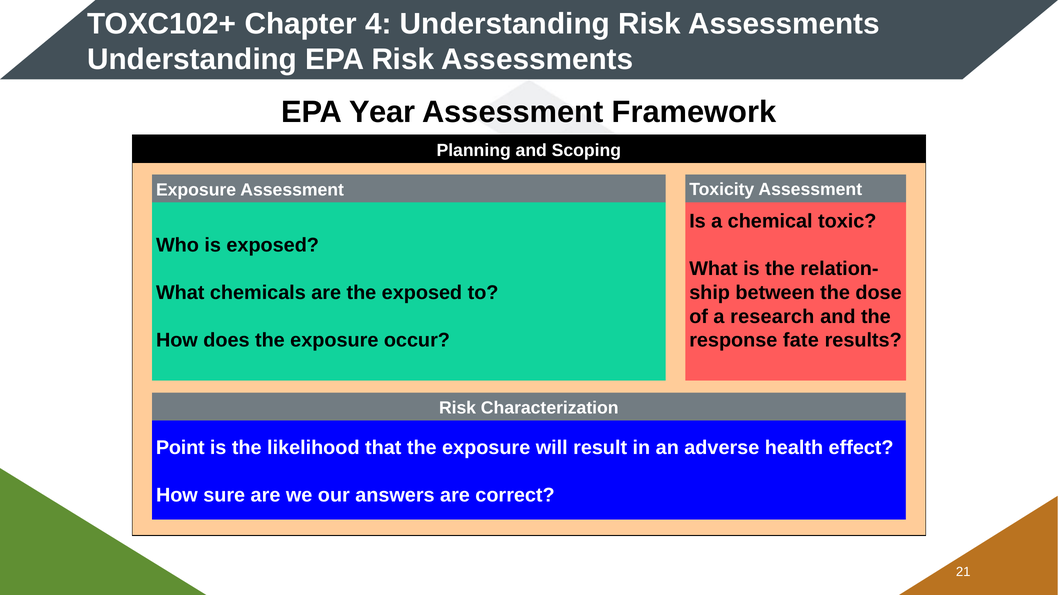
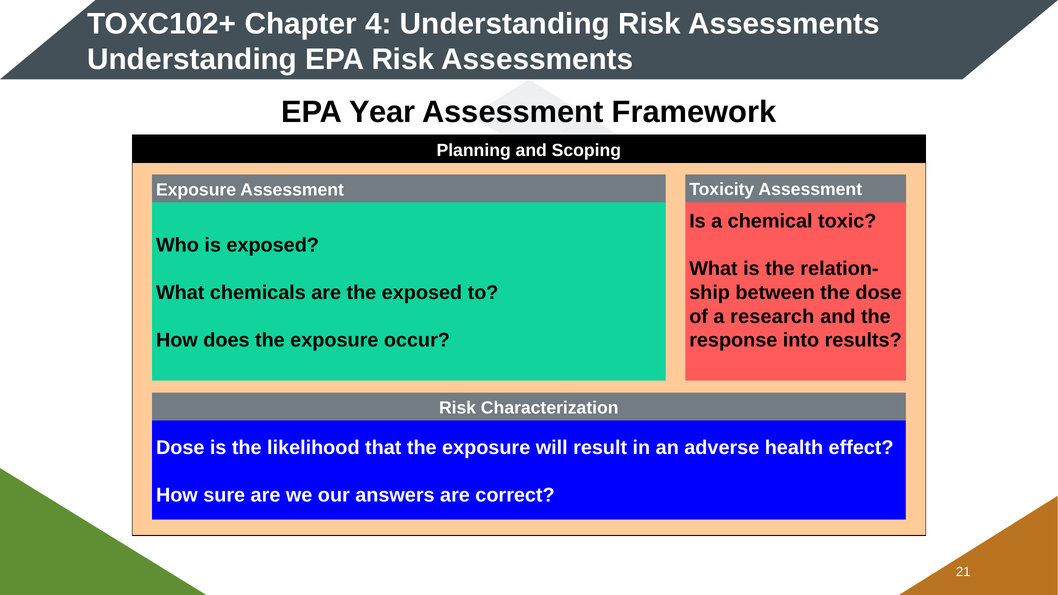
fate: fate -> into (801, 340)
Point: Point -> Dose (180, 448)
